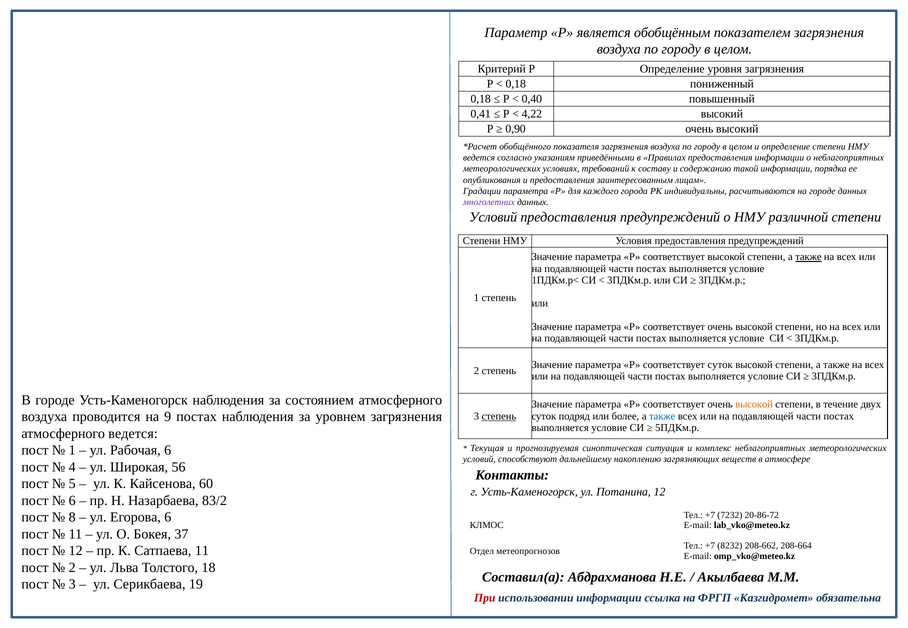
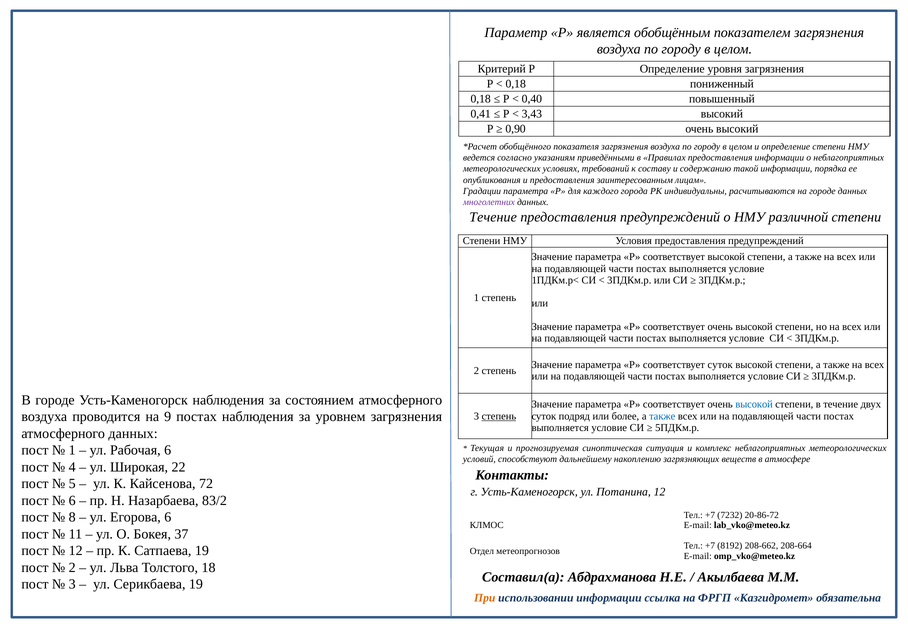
4,22: 4,22 -> 3,43 (532, 114)
Условий: Условий -> Течение (493, 217)
также underline: present -> none (808, 257)
высокой colour: orange -> blue (754, 405)
атмосферного ведется: ведется -> данных (133, 434)
56: 56 -> 22 (179, 467)
60: 60 -> 72 (206, 484)
8232: 8232 -> 8192 (730, 546)
Сатпаева 11: 11 -> 19 (202, 551)
При colour: red -> orange (485, 599)
